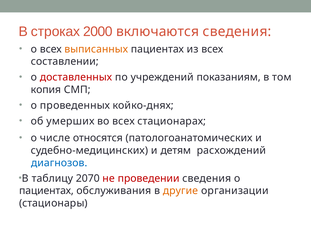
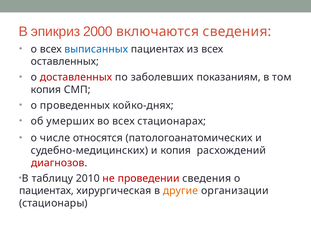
строках: строках -> эпикриз (56, 32)
выписанных colour: orange -> blue (96, 49)
составлении: составлении -> оставленных (65, 62)
учреждений: учреждений -> заболевших (162, 77)
и детям: детям -> копия (176, 151)
диагнозов colour: blue -> red (59, 163)
2070: 2070 -> 2010 (88, 179)
обслуживания: обслуживания -> хирургическая (114, 191)
